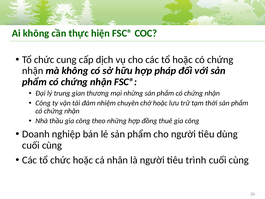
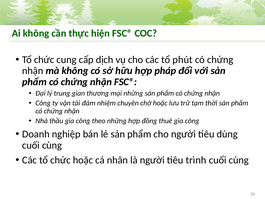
tổ hoặc: hoặc -> phút (183, 60)
